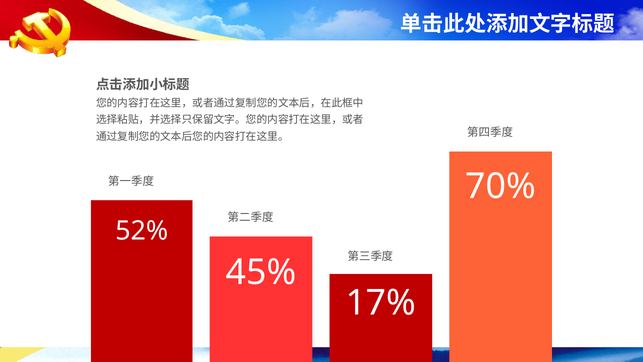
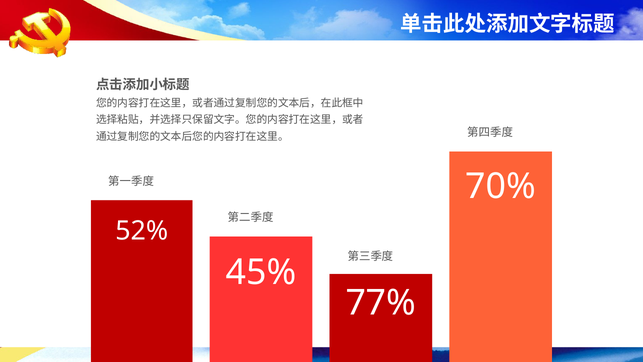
17%: 17% -> 77% (381, 303)
